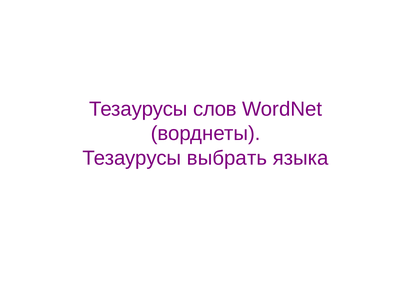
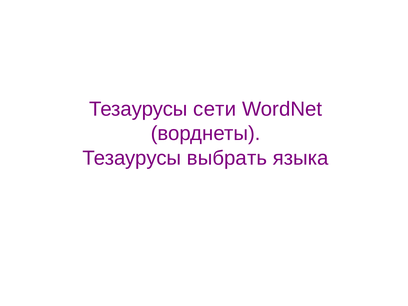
слов: слов -> сети (215, 109)
